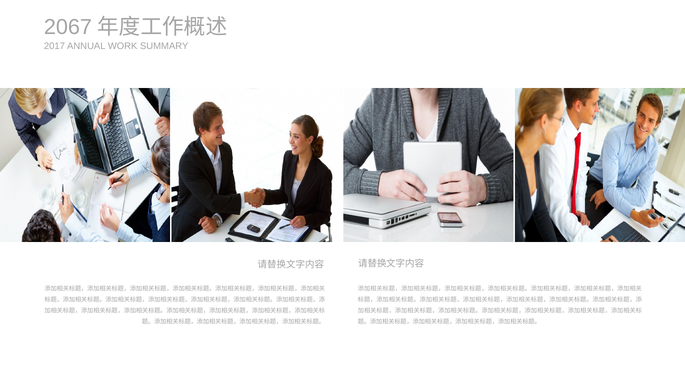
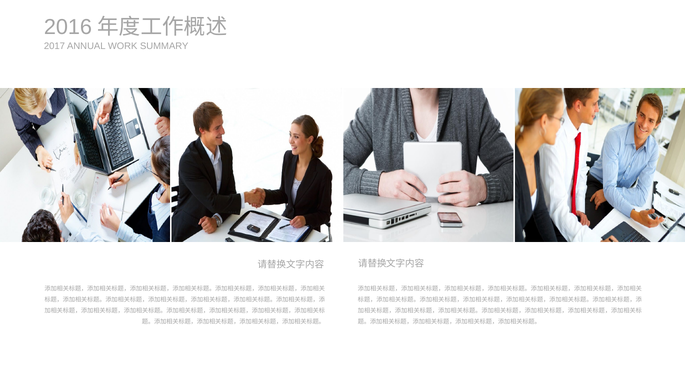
2067: 2067 -> 2016 (68, 27)
